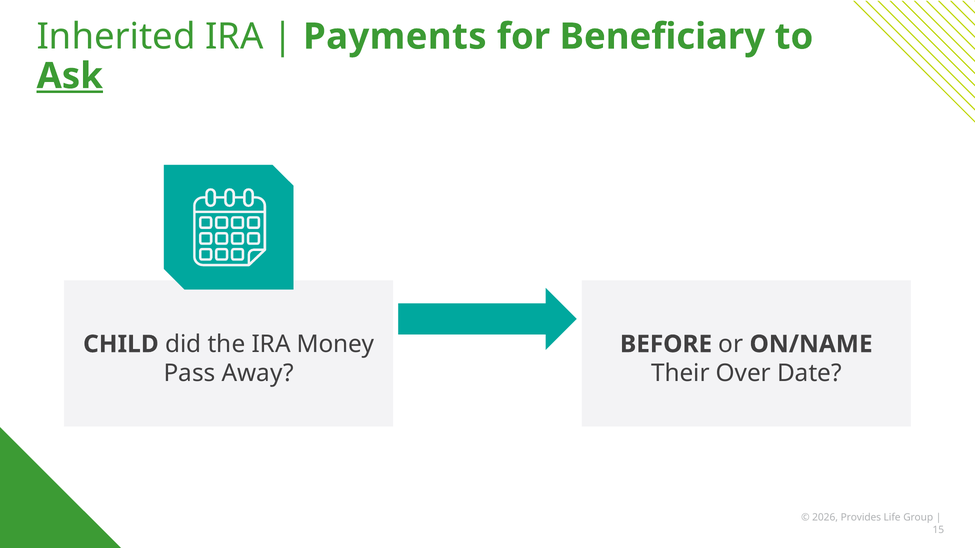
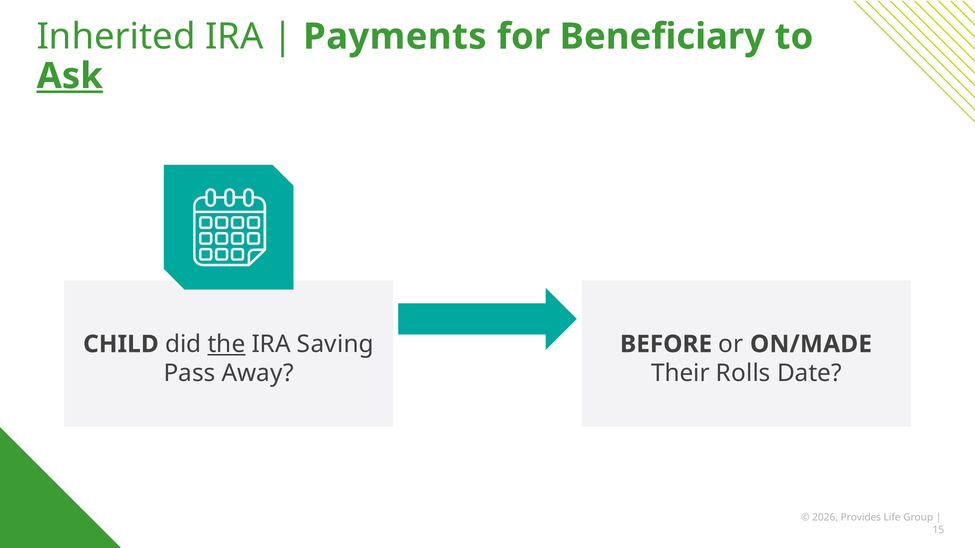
the underline: none -> present (226, 344)
Money: Money -> Saving (335, 344)
ON/NAME: ON/NAME -> ON/MADE (811, 344)
Over: Over -> Rolls (743, 374)
